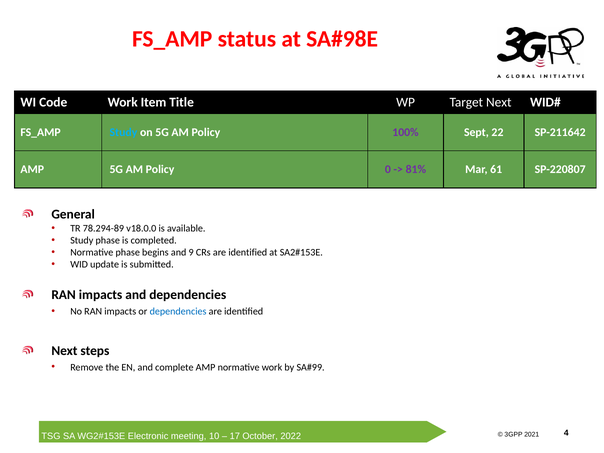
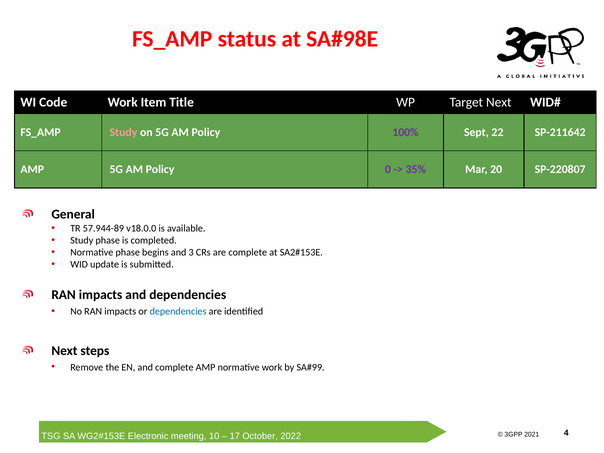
Study colour: light blue -> pink (123, 132)
81%: 81% -> 35% (416, 170)
61: 61 -> 20 (496, 170)
78.294-89: 78.294-89 -> 57.944-89 (103, 228)
9: 9 -> 3 (191, 252)
CRs are identified: identified -> complete (248, 252)
